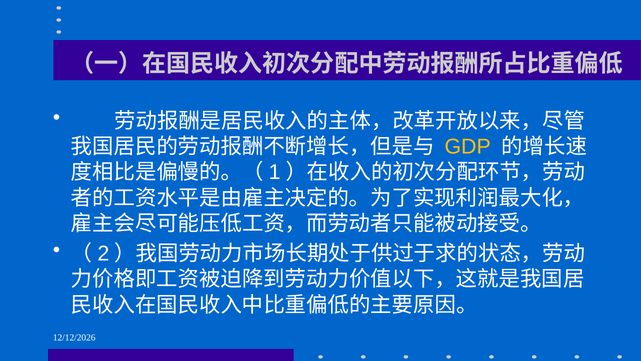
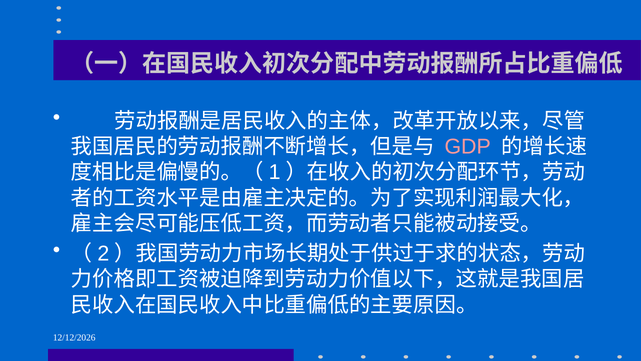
GDP colour: yellow -> pink (468, 147)
